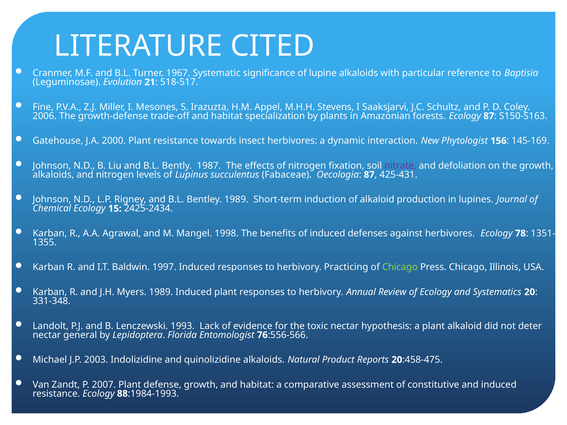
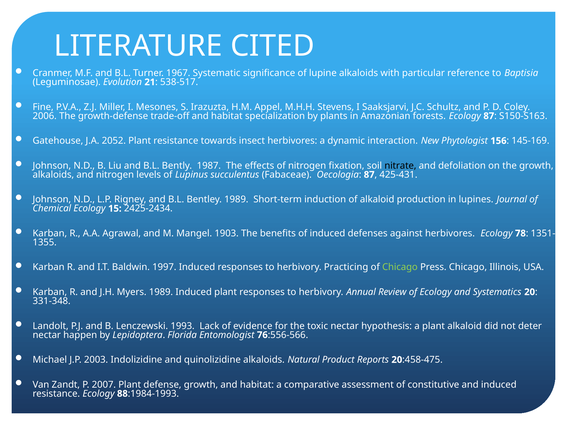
518-517: 518-517 -> 538-517 (179, 82)
2000: 2000 -> 2052 (114, 141)
nitrate colour: purple -> black (400, 166)
1998: 1998 -> 1903 (227, 233)
general: general -> happen (80, 335)
